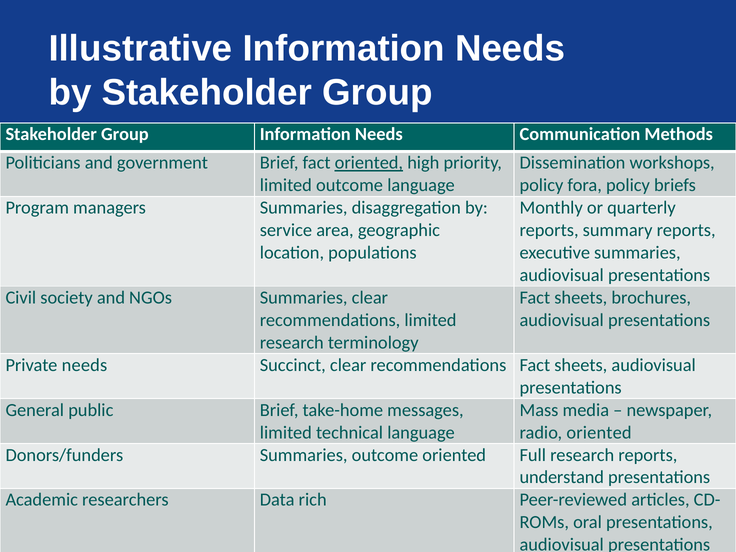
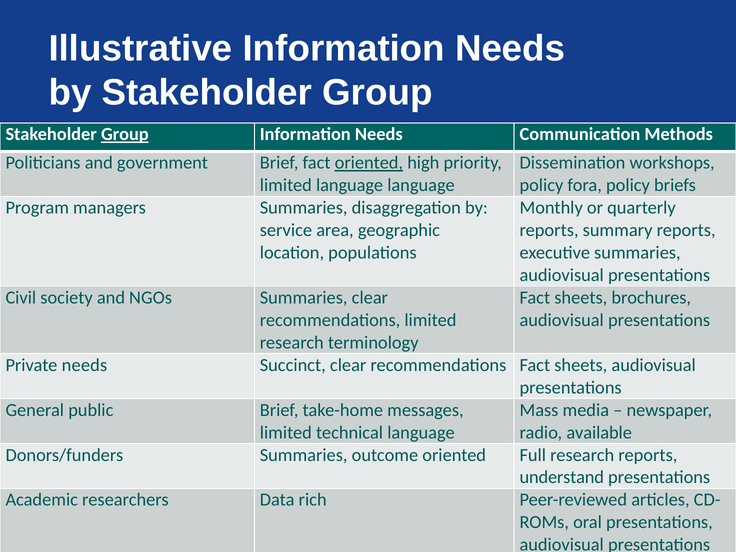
Group underline: none -> present (125, 134)
limited outcome: outcome -> language (350, 185)
radio oriented: oriented -> available (599, 432)
